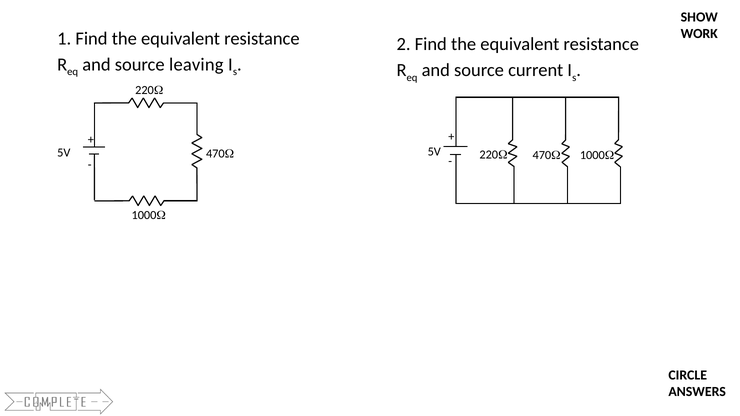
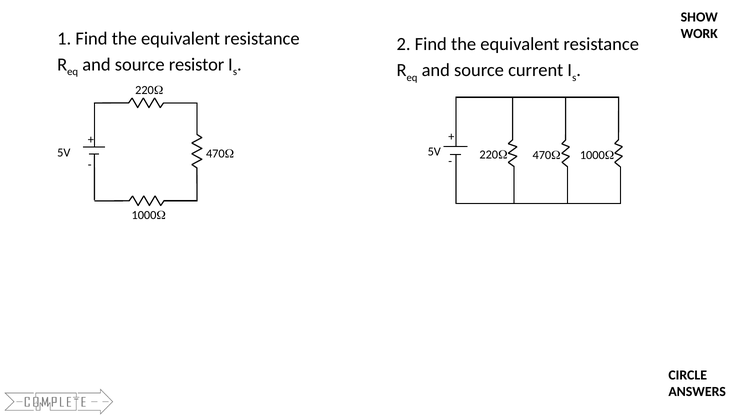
leaving: leaving -> resistor (196, 65)
